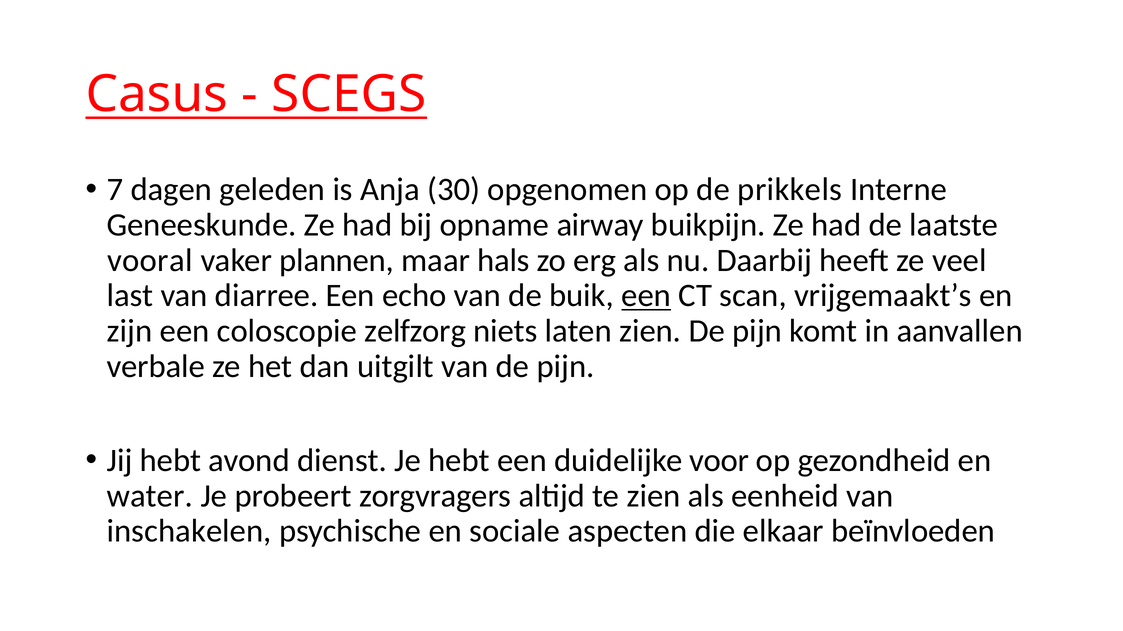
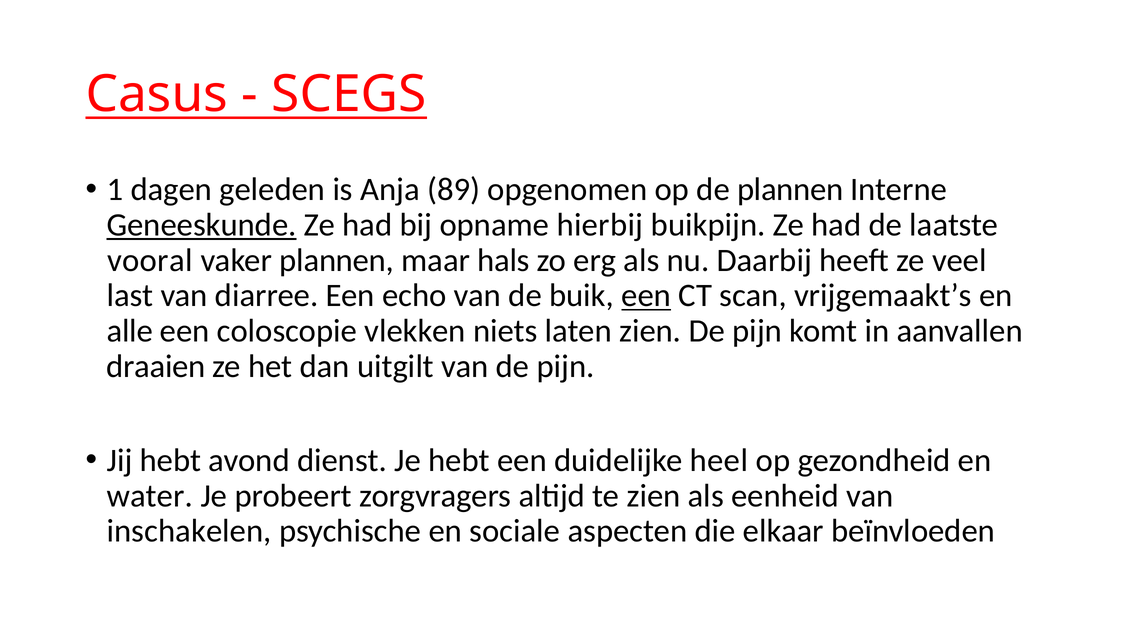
7: 7 -> 1 (115, 190)
30: 30 -> 89 (454, 190)
de prikkels: prikkels -> plannen (790, 190)
Geneeskunde underline: none -> present (202, 225)
airway: airway -> hierbij (600, 225)
zijn: zijn -> alle (130, 331)
zelfzorg: zelfzorg -> vlekken (415, 331)
verbale: verbale -> draaien (156, 367)
voor: voor -> heel (719, 461)
